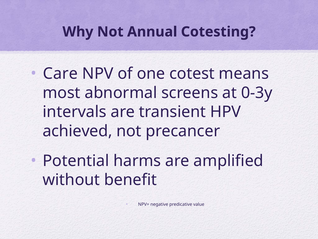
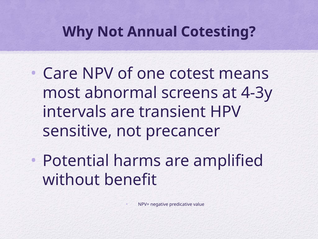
0-3y: 0-3y -> 4-3y (257, 93)
achieved: achieved -> sensitive (77, 131)
